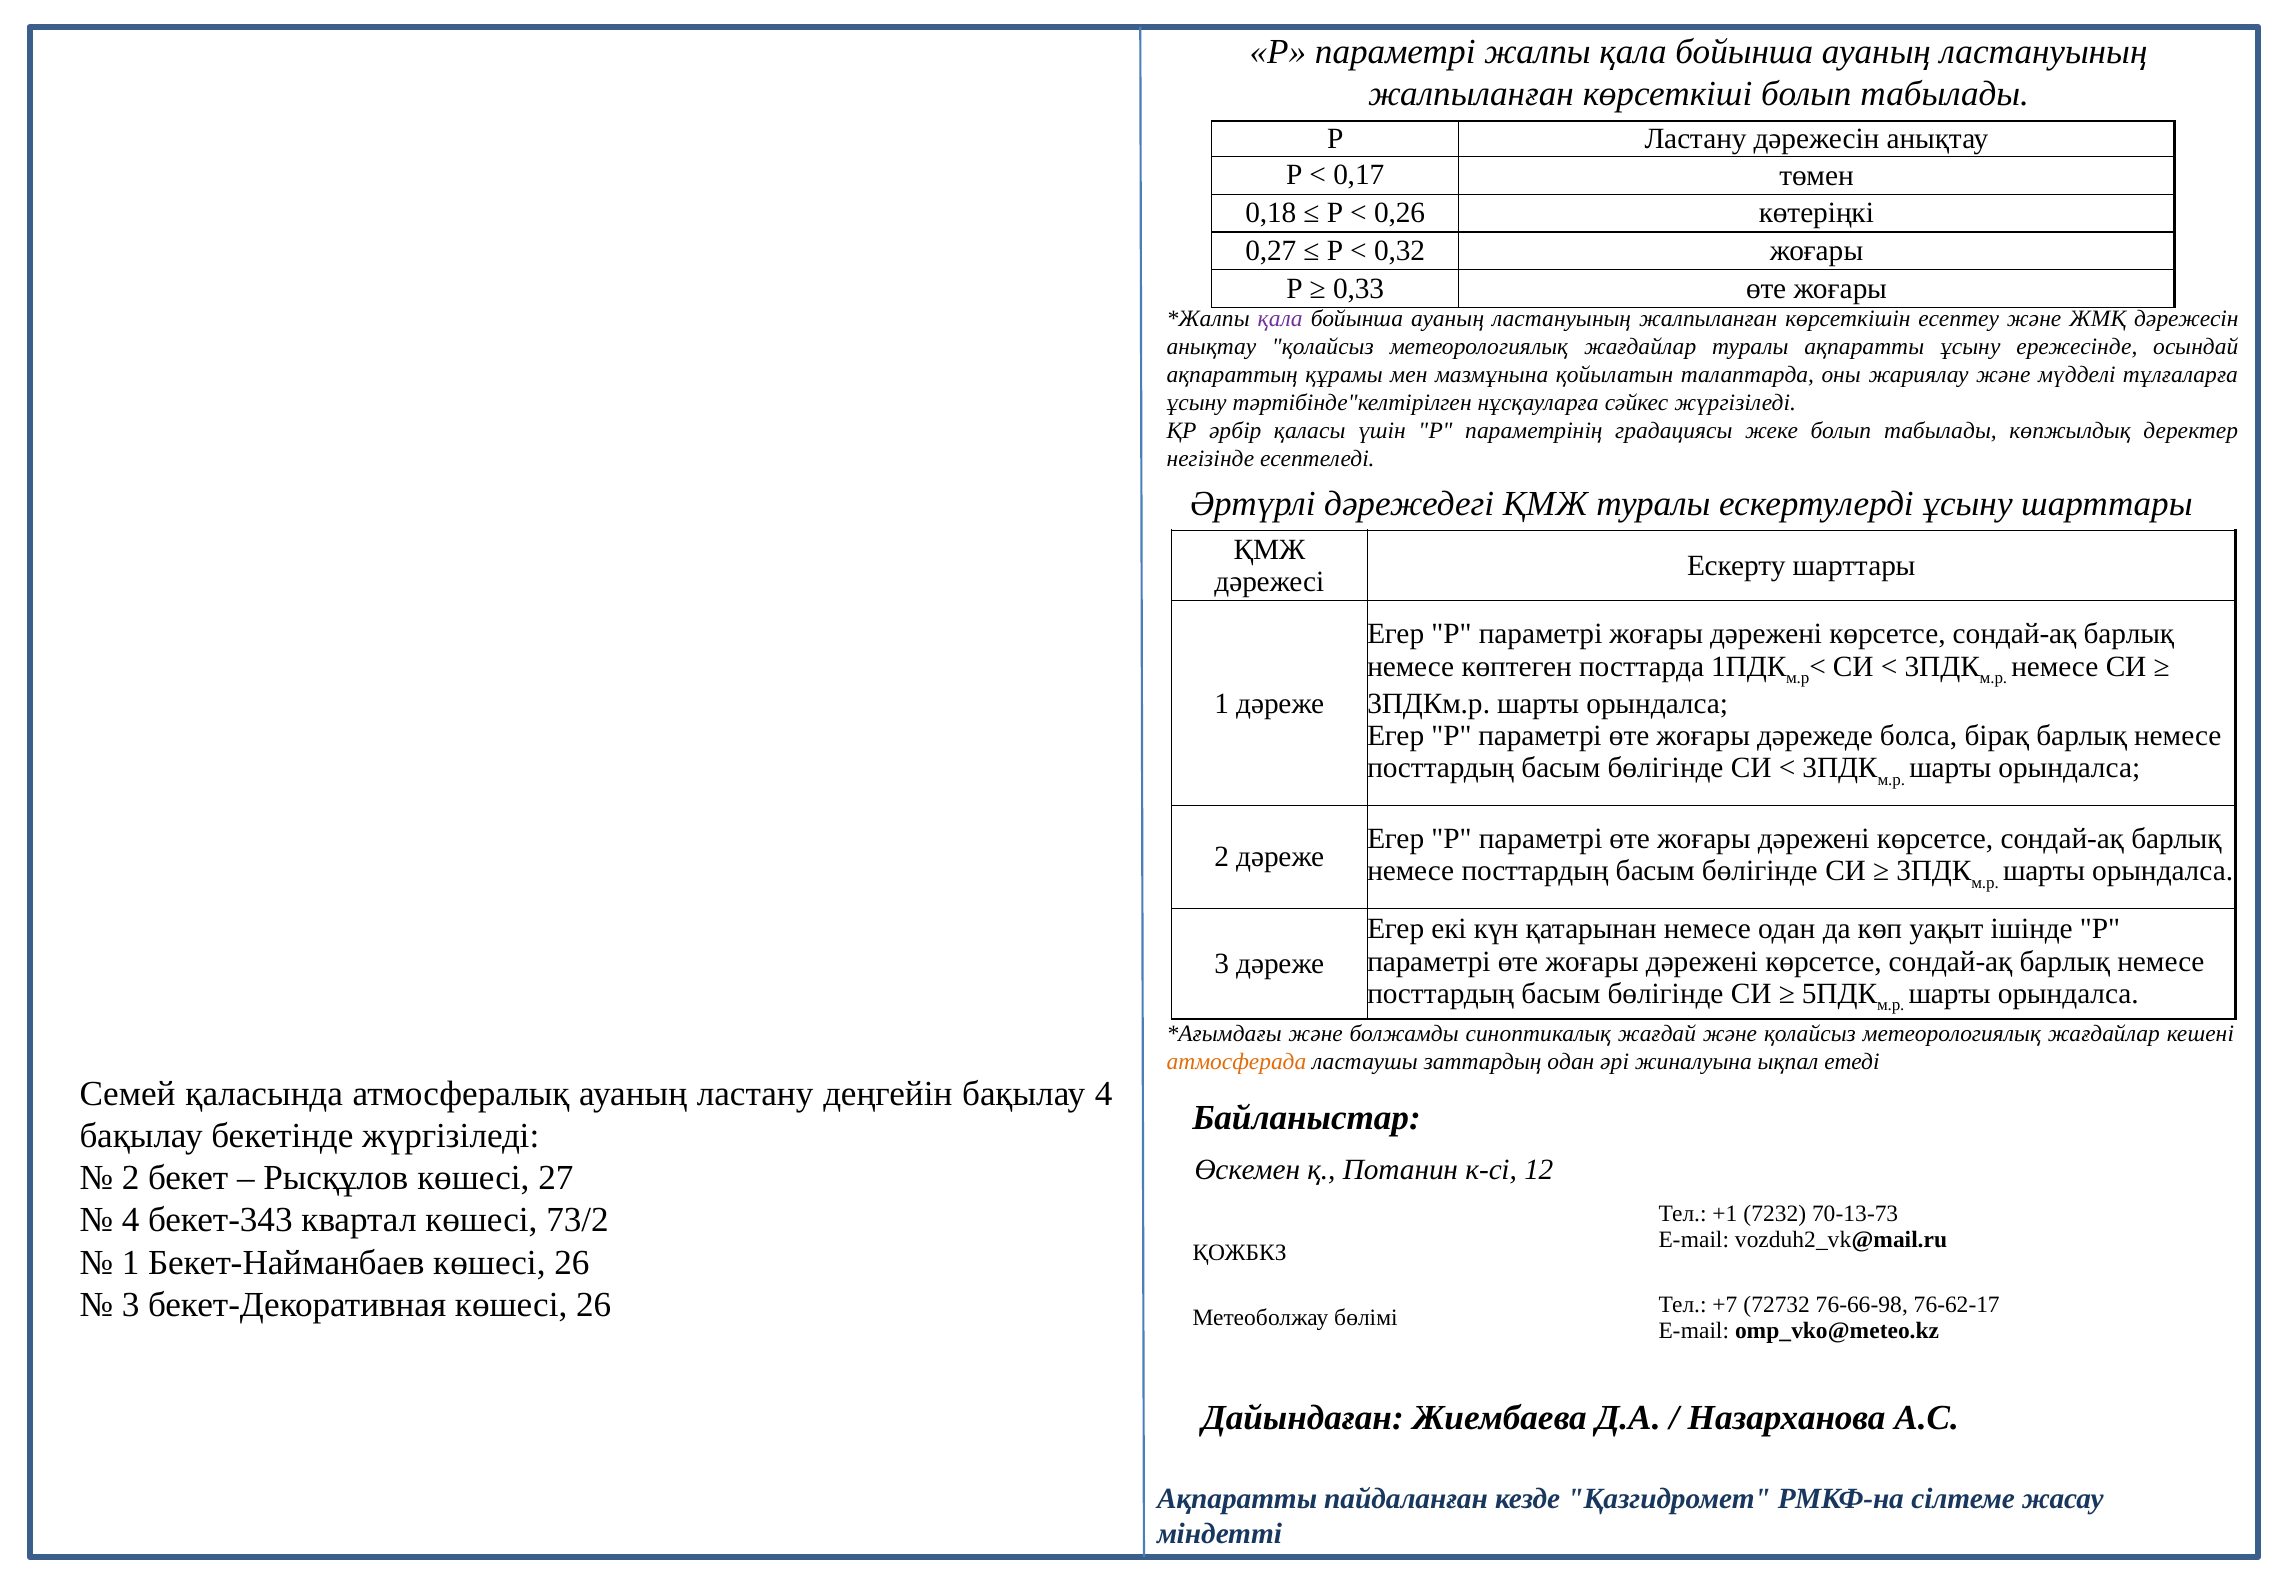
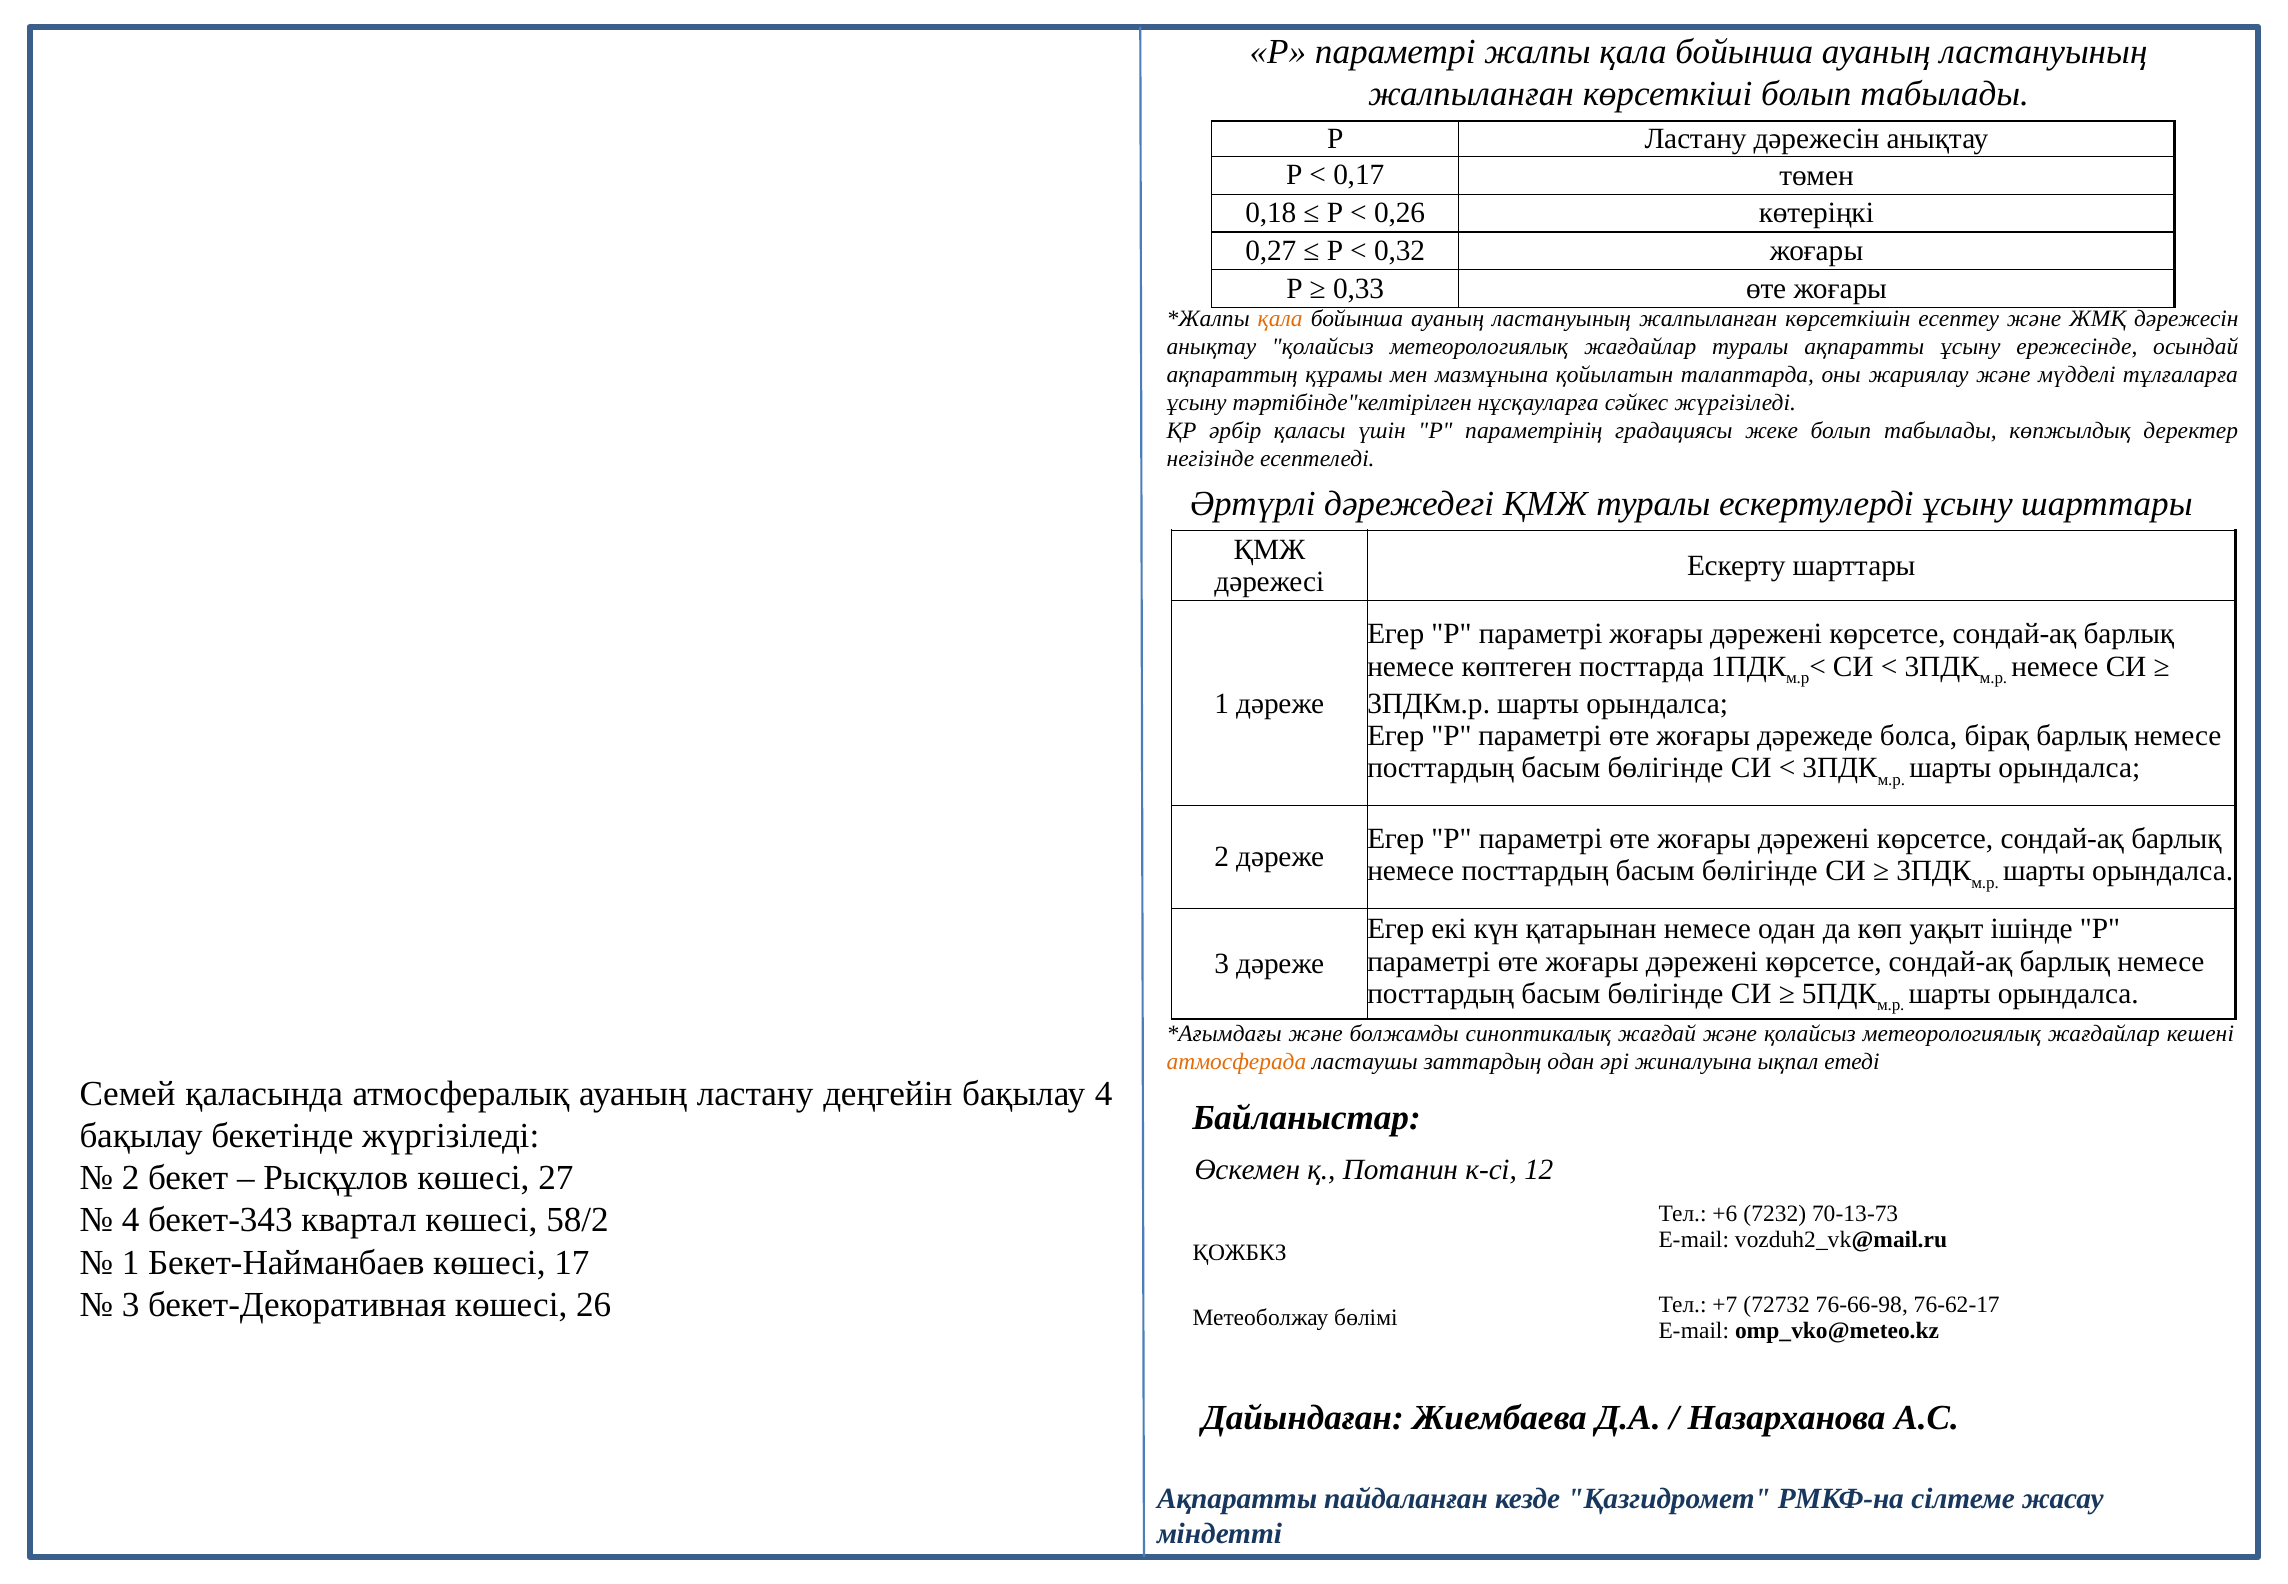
қала colour: purple -> orange (1280, 318)
+1: +1 -> +6 (1725, 1213)
73/2: 73/2 -> 58/2 (578, 1220)
Бекет-Найманбаев көшесі 26: 26 -> 17 (572, 1262)
